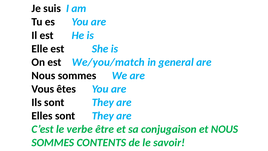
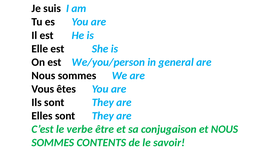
We/you/match: We/you/match -> We/you/person (108, 62)
